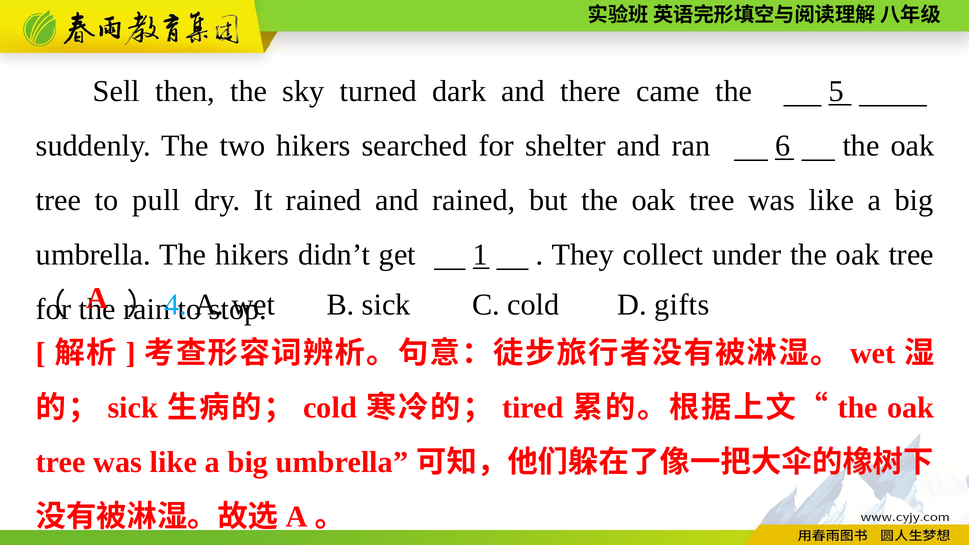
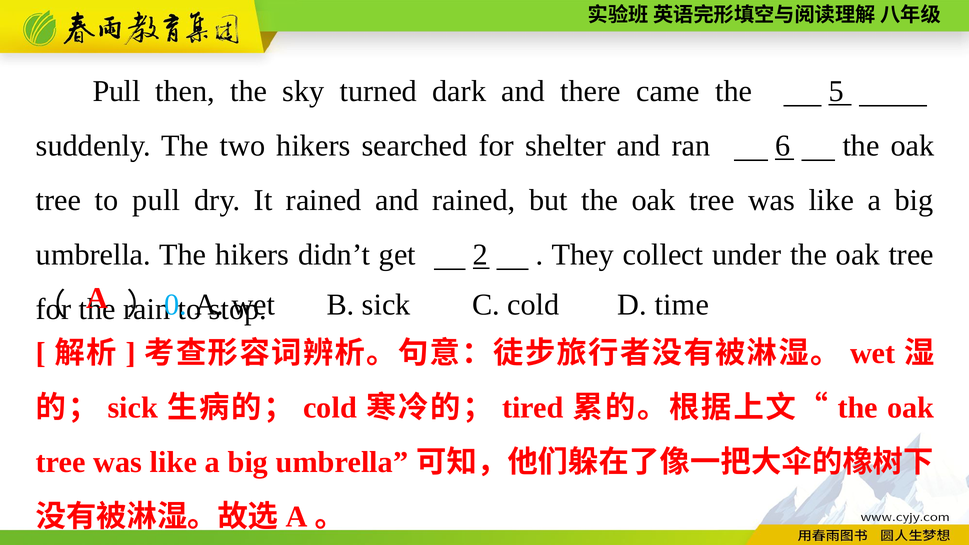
Sell: Sell -> Pull (117, 91)
1: 1 -> 2 (480, 255)
4: 4 -> 0 (176, 305)
gifts: gifts -> time (682, 305)
